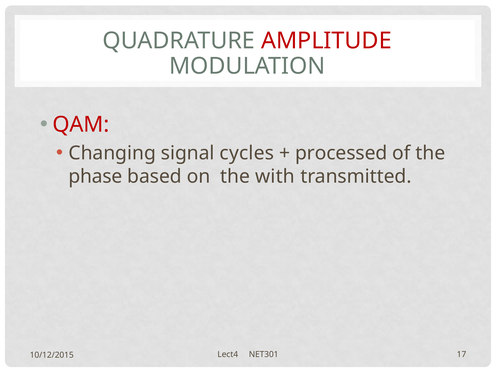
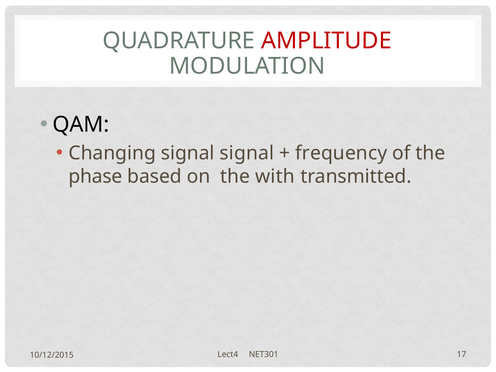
QAM colour: red -> black (81, 125)
signal cycles: cycles -> signal (247, 153)
processed: processed -> frequency (341, 153)
